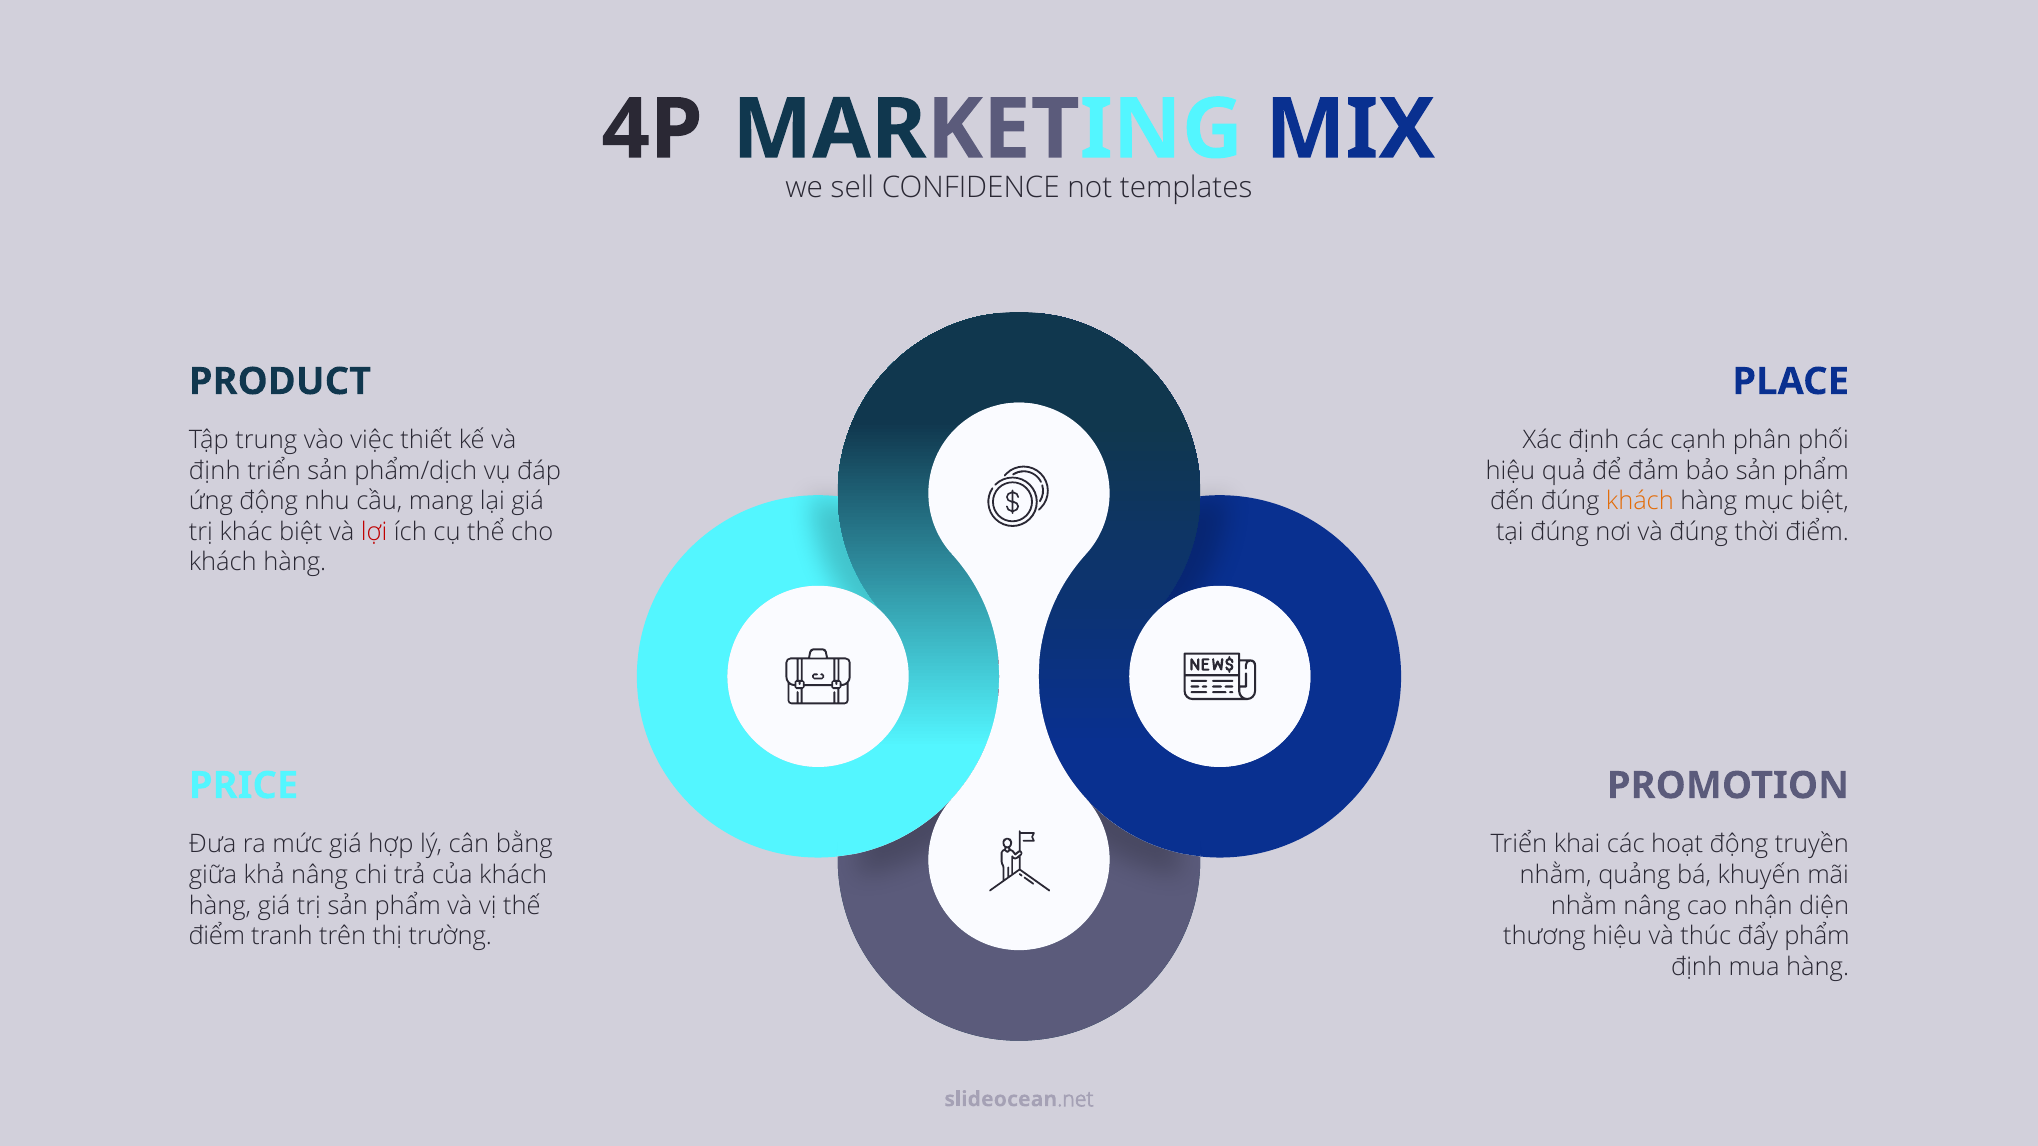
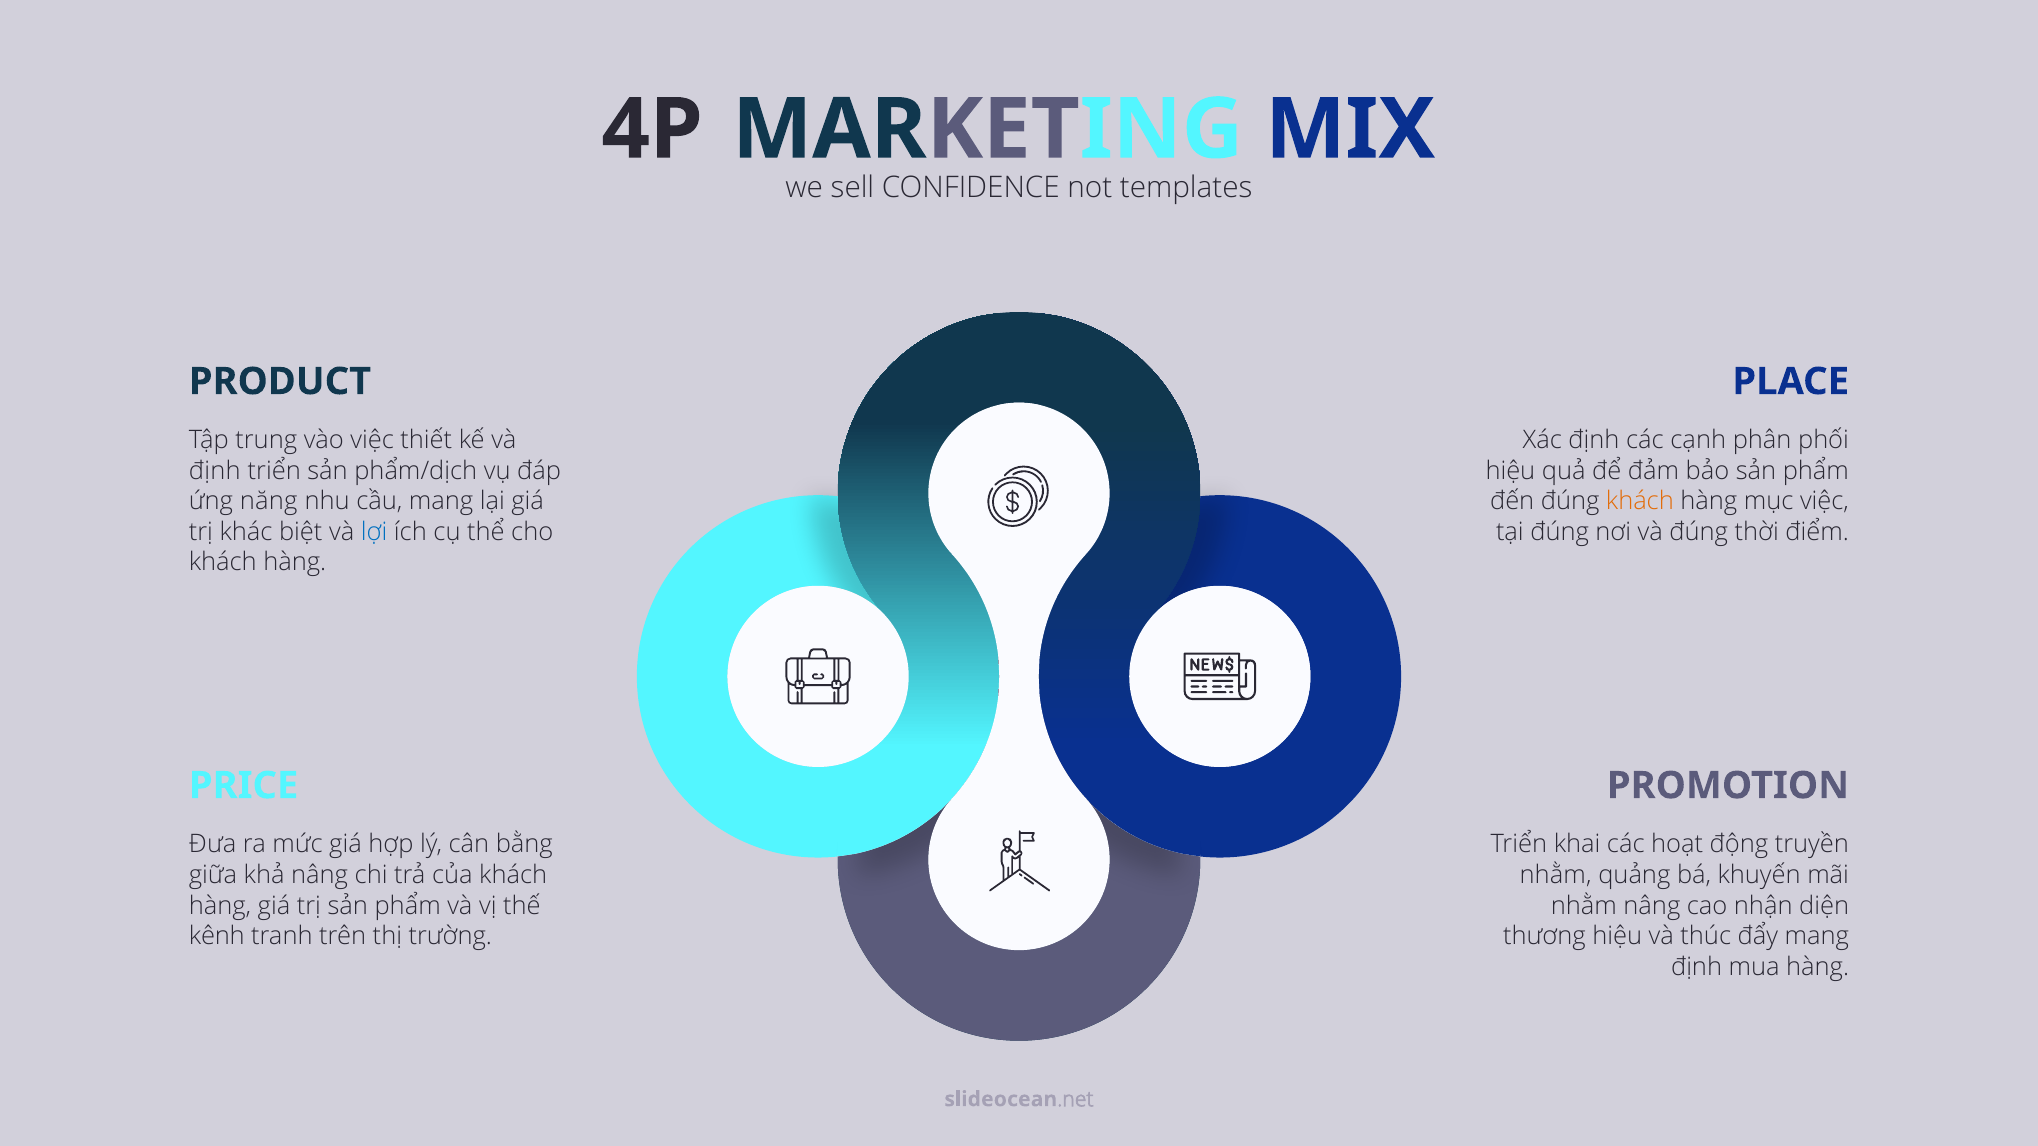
ứng động: động -> năng (269, 501)
mục biệt: biệt -> việc (1824, 501)
lợi colour: red -> blue (374, 532)
điểm: điểm -> kênh (217, 937)
đẩy phẩm: phẩm -> mang (1817, 937)
